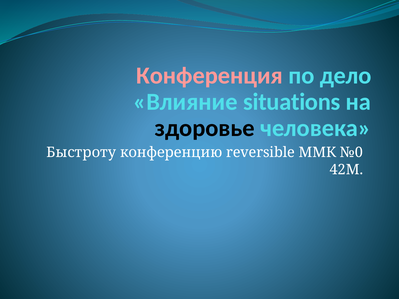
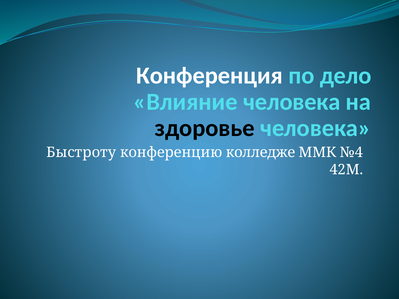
Конференция colour: pink -> white (210, 76)
Влияние situations: situations -> человека (292, 102)
reversible: reversible -> колледже (261, 152)
№0: №0 -> №4 (351, 152)
